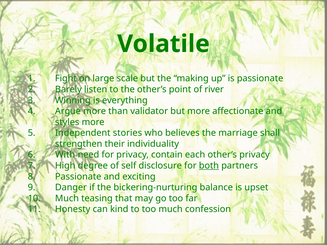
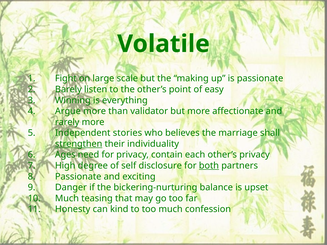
river: river -> easy (214, 89)
styles: styles -> rarely (67, 122)
strengthen underline: none -> present (79, 144)
With: With -> Ages (65, 155)
